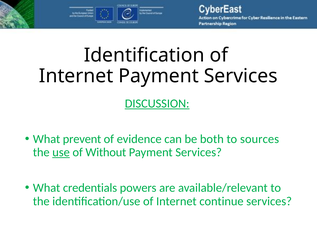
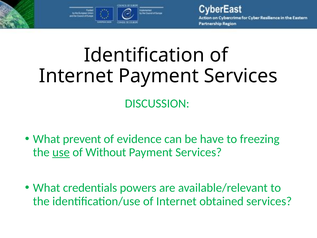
DISCUSSION underline: present -> none (157, 103)
both: both -> have (212, 139)
sources: sources -> freezing (260, 139)
continue: continue -> obtained (222, 201)
